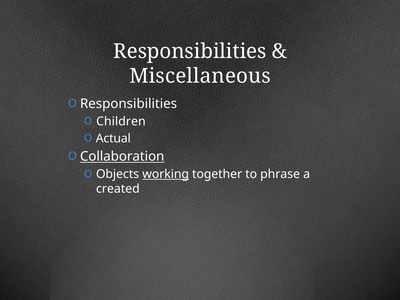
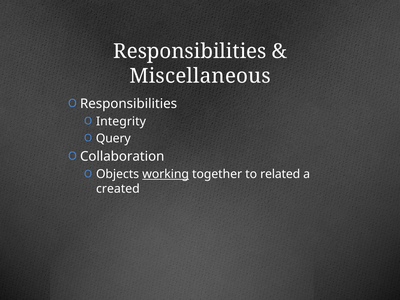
Children: Children -> Integrity (121, 121)
Actual: Actual -> Query (113, 138)
Collaboration underline: present -> none (122, 157)
phrase: phrase -> related (280, 174)
